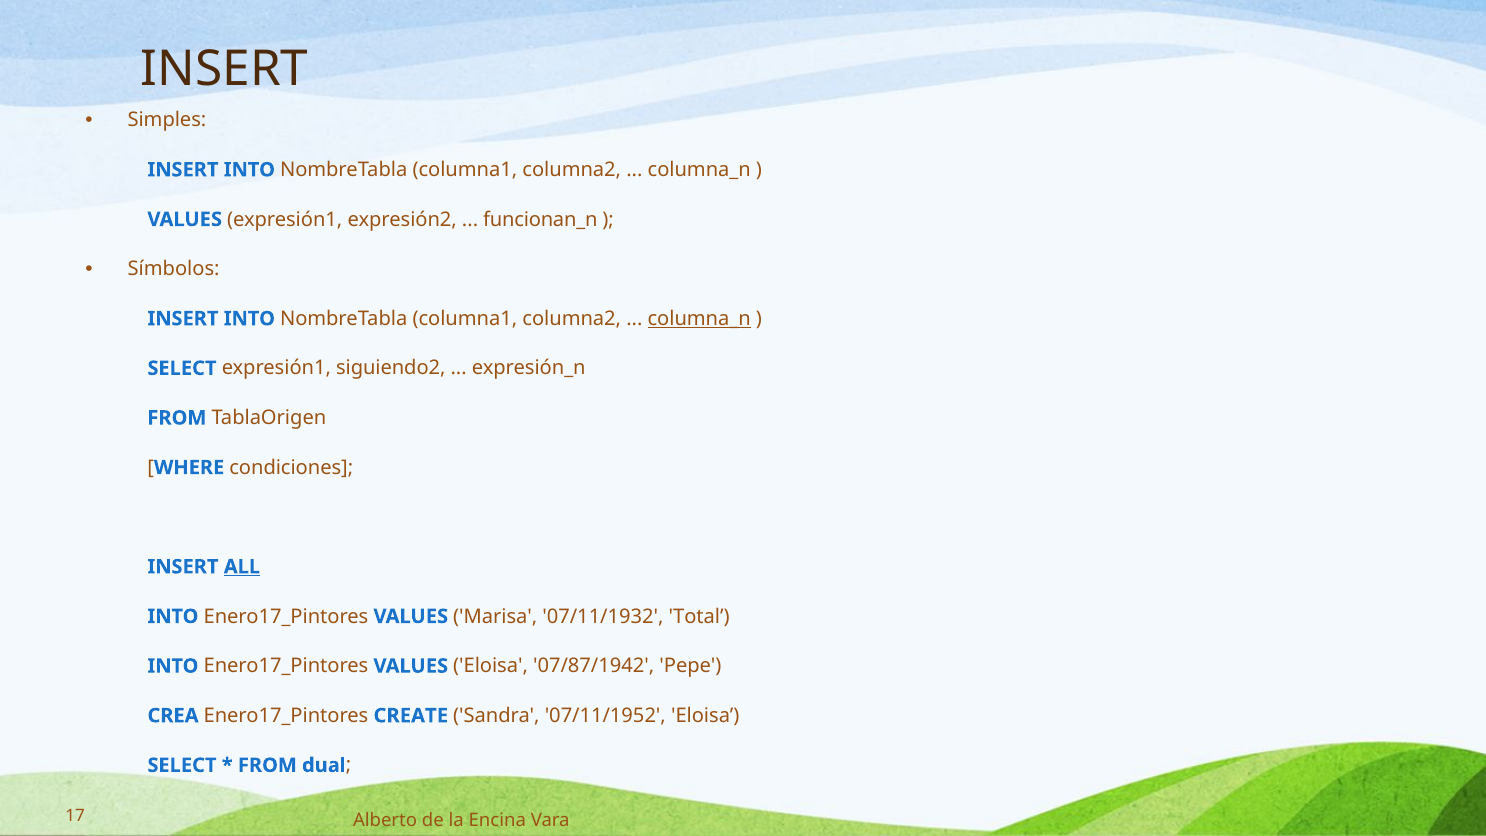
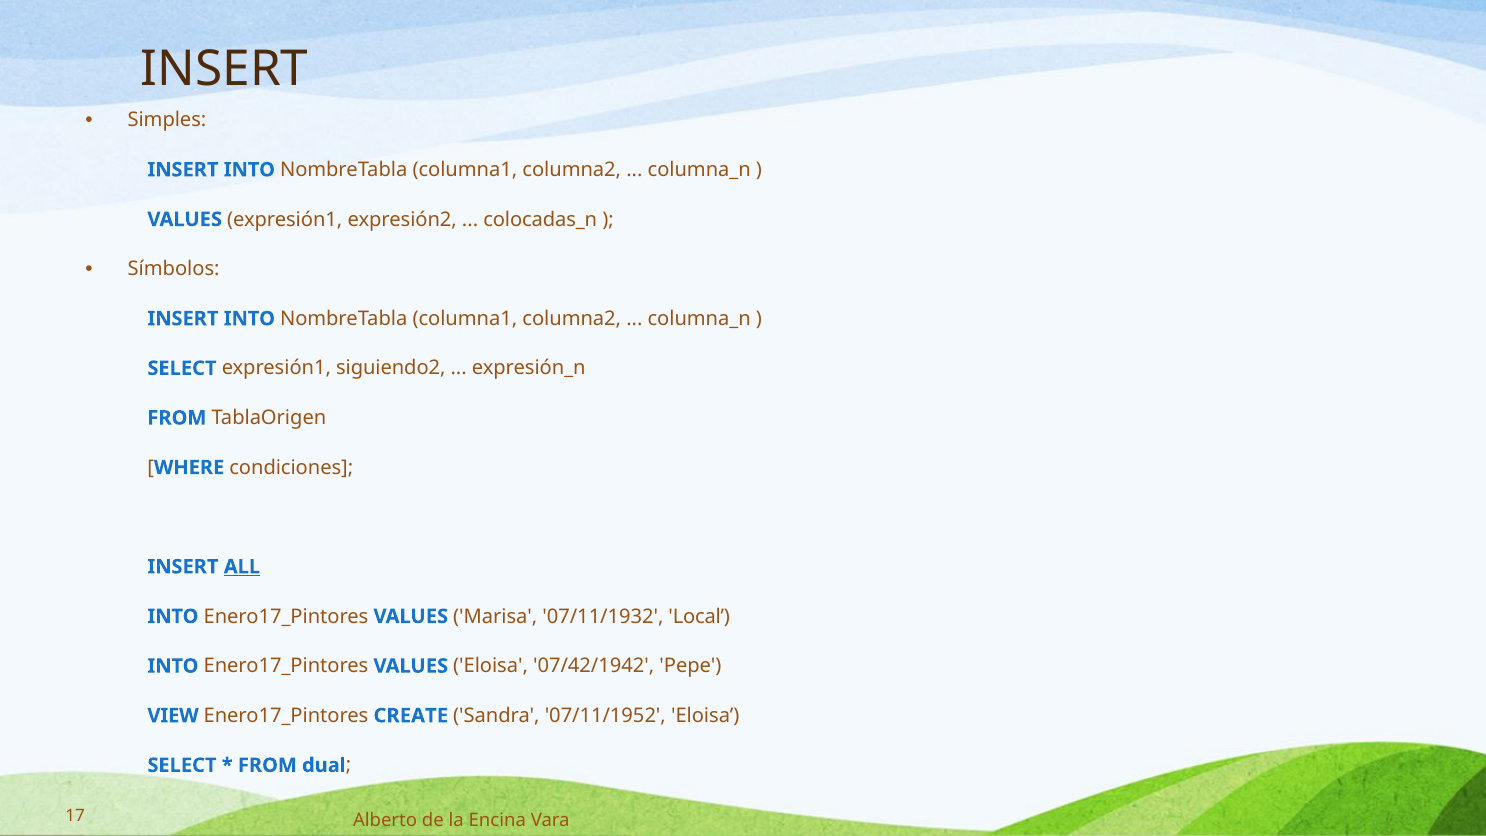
funcionan_n: funcionan_n -> colocadas_n (540, 219)
columna_n underline: present -> none (699, 319)
Total: Total -> Local (699, 616)
07/87/1942: 07/87/1942 -> 07/42/1942 (594, 666)
CREA: CREA -> VIEW (173, 716)
